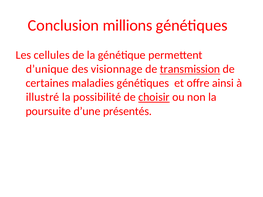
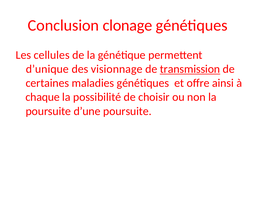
millions: millions -> clonage (127, 25)
illustré: illustré -> chaque (43, 97)
choisir underline: present -> none (154, 97)
d’une présentés: présentés -> poursuite (127, 111)
